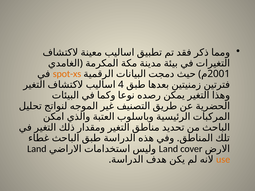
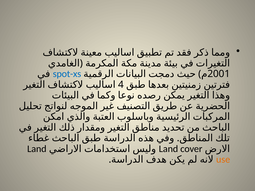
spot-xs colour: orange -> blue (67, 74)
